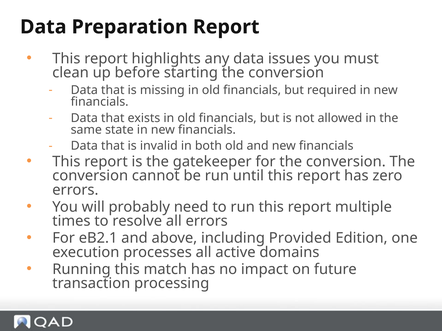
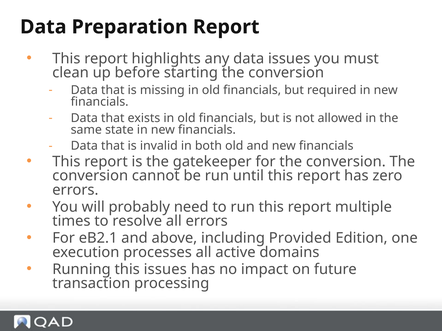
this match: match -> issues (165, 270)
